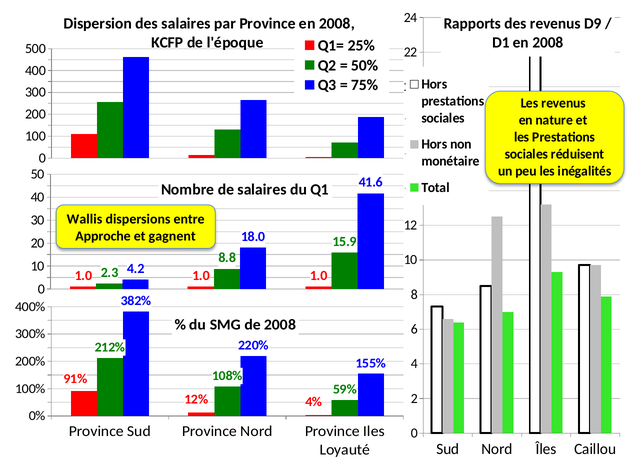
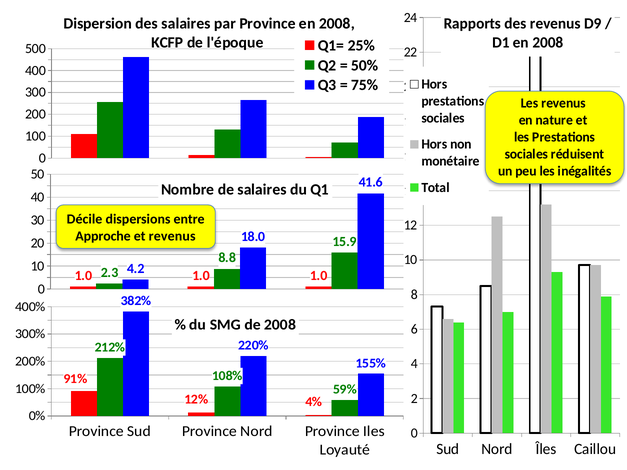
Wallis: Wallis -> Décile (85, 219)
et gagnent: gagnent -> revenus (172, 236)
